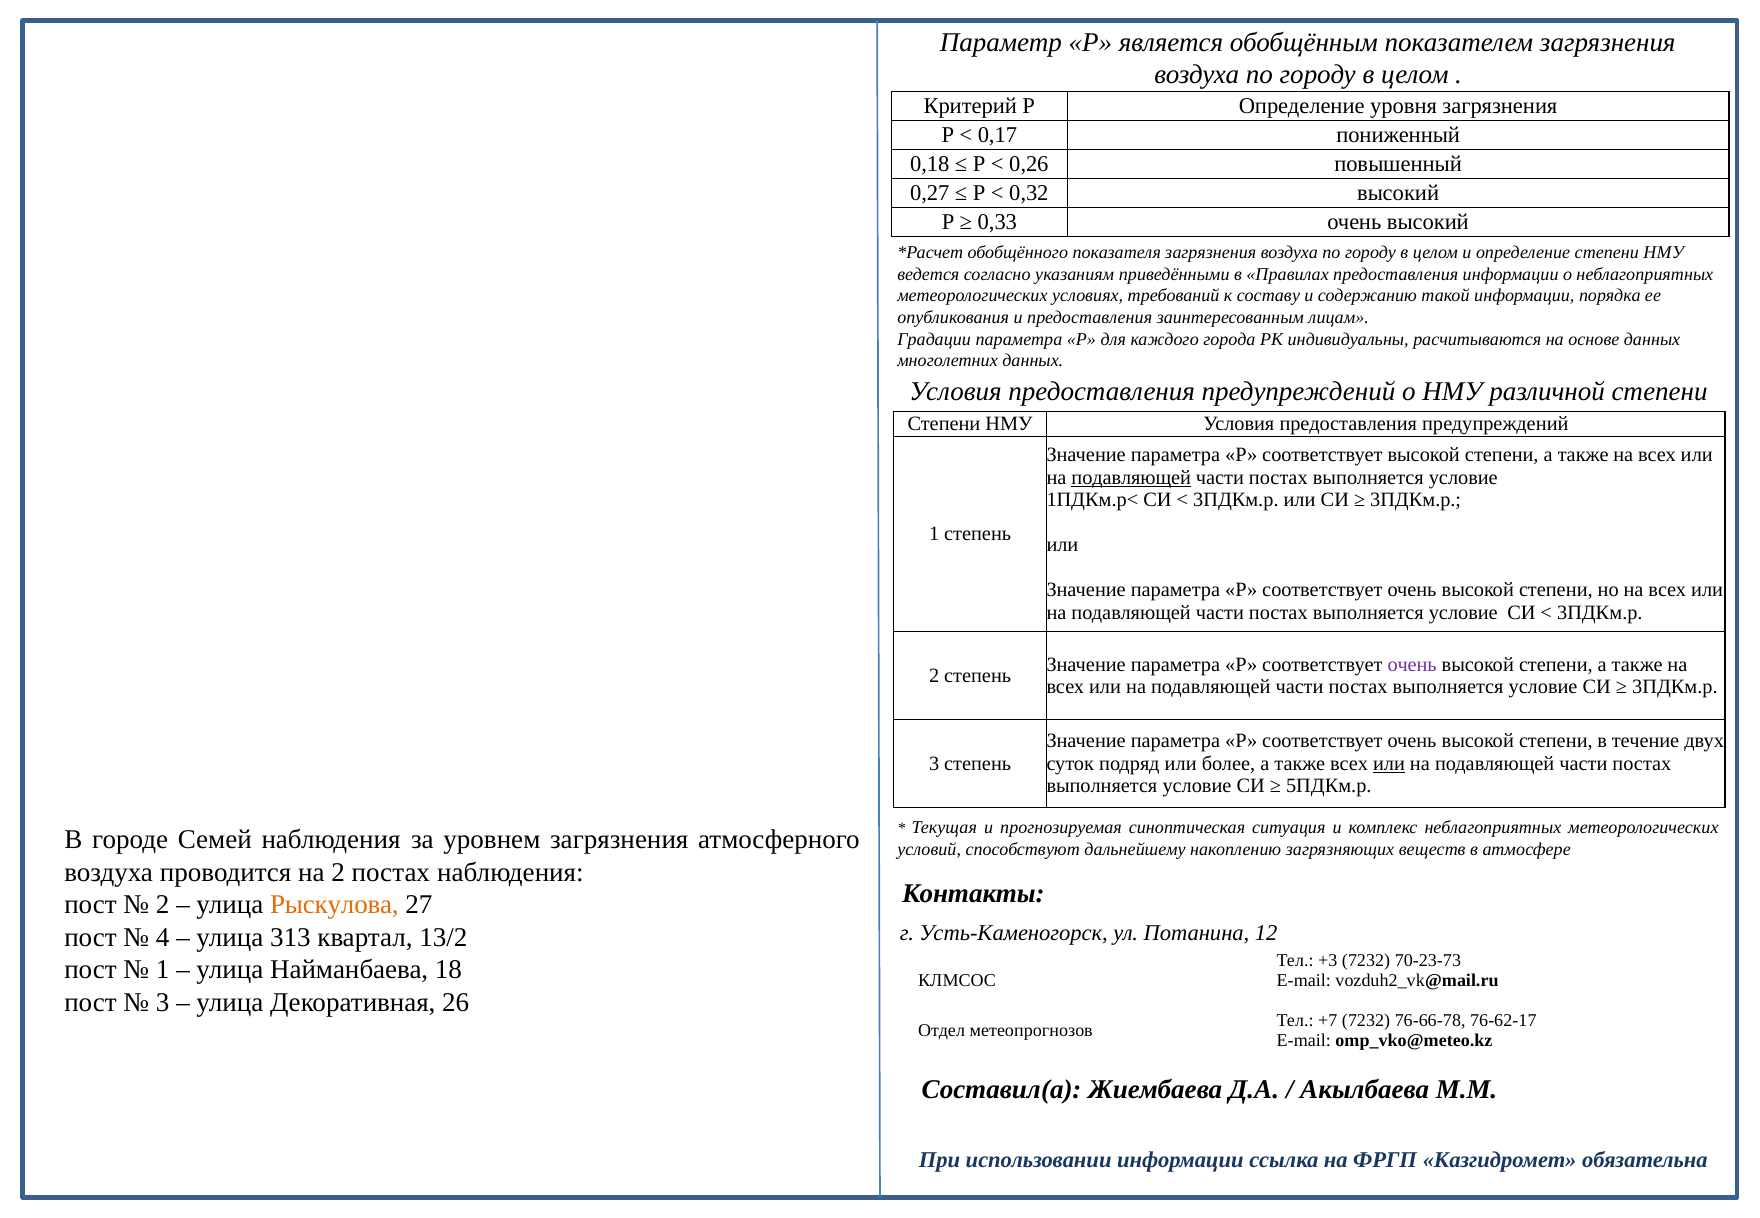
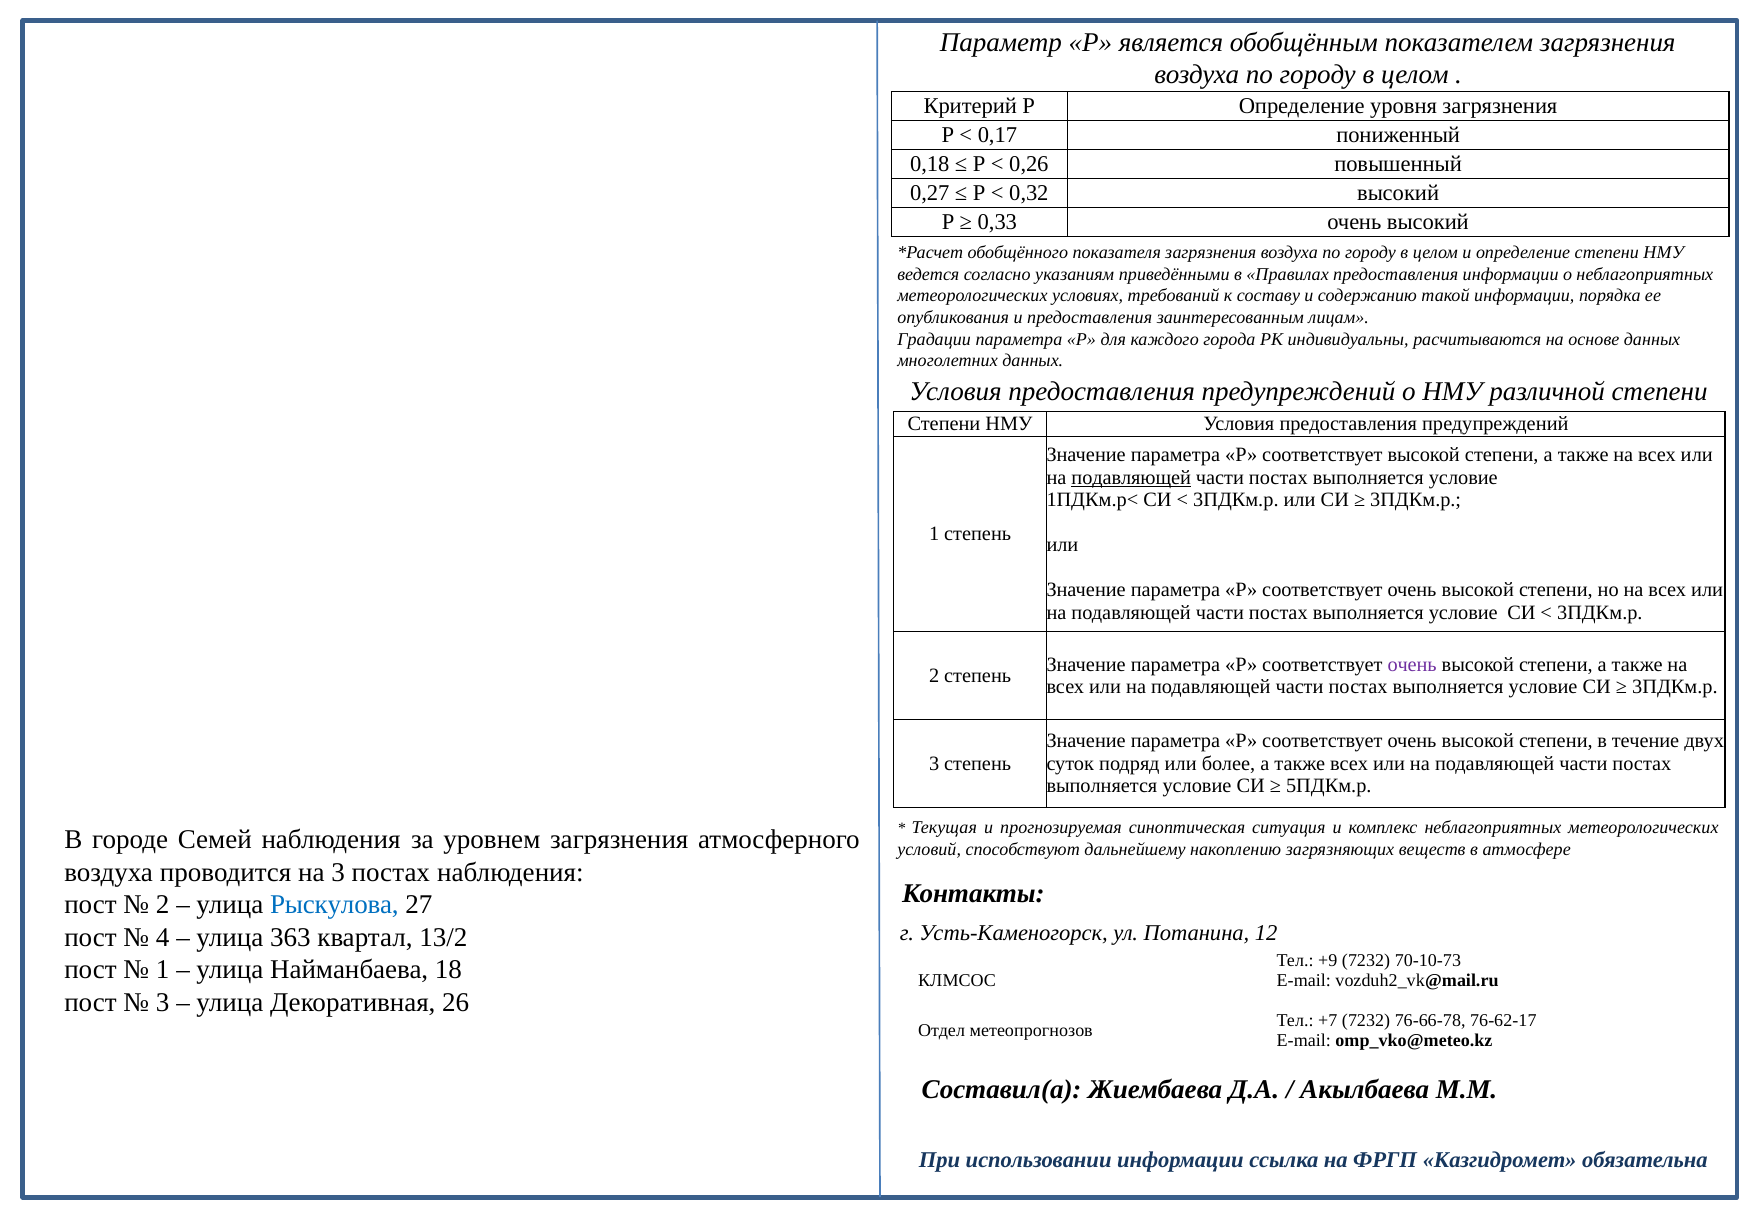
или underline: present -> none (1389, 764)
на 2: 2 -> 3 (338, 873)
Рыскулова colour: orange -> blue (334, 905)
313: 313 -> 363 (290, 938)
+3: +3 -> +9 (1328, 961)
70-23-73: 70-23-73 -> 70-10-73 (1428, 961)
